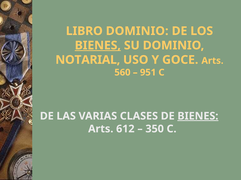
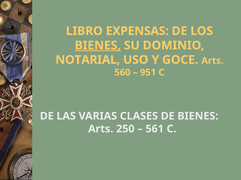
LIBRO DOMINIO: DOMINIO -> EXPENSAS (137, 31)
BIENES underline: present -> none (198, 117)
612: 612 -> 250 (125, 129)
350: 350 -> 561 (155, 129)
